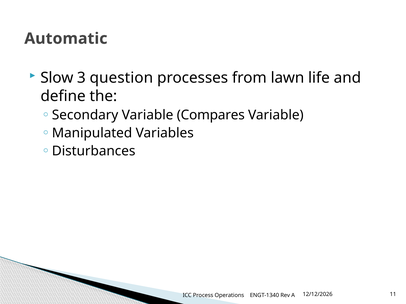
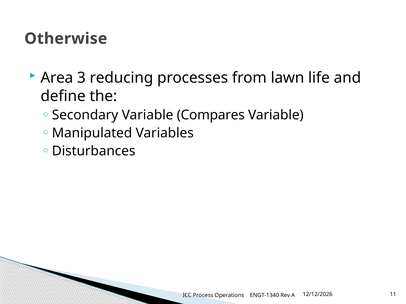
Automatic: Automatic -> Otherwise (66, 39)
Slow: Slow -> Area (57, 78)
question: question -> reducing (121, 78)
